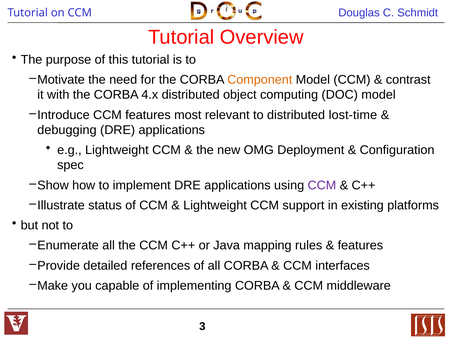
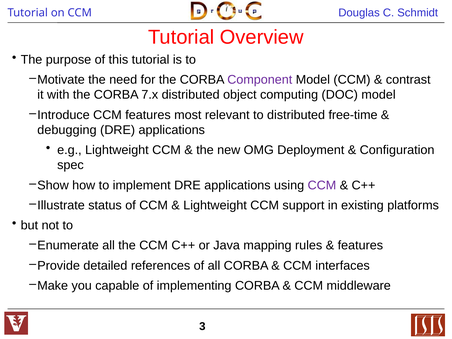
Component colour: orange -> purple (260, 80)
4.x: 4.x -> 7.x (150, 95)
lost-time: lost-time -> free-time (353, 115)
